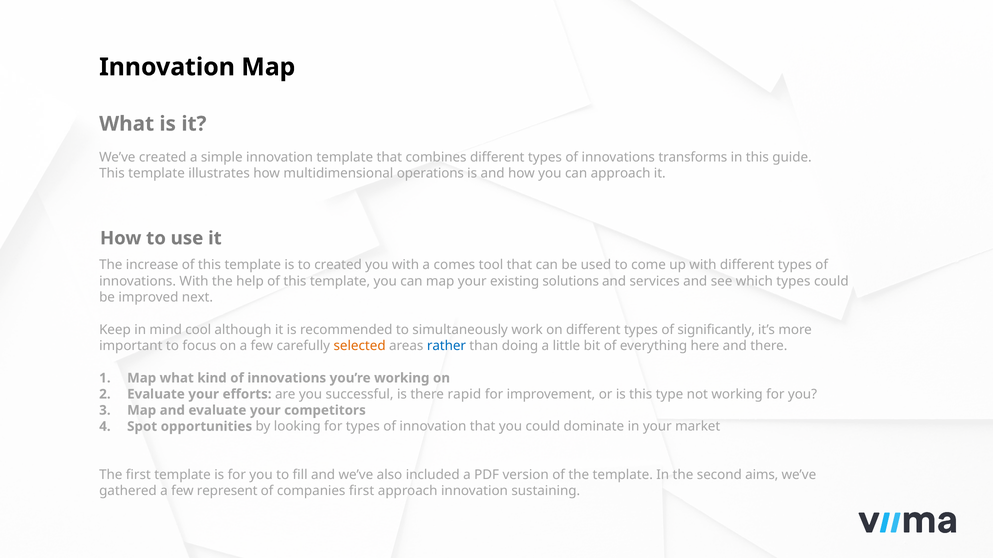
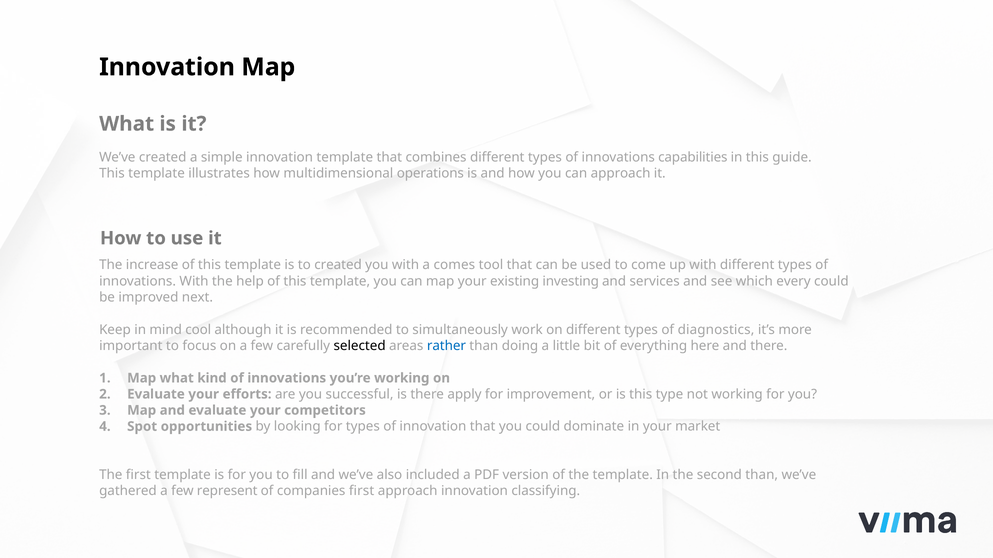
transforms: transforms -> capabilities (693, 157)
solutions: solutions -> investing (571, 281)
which types: types -> every (793, 281)
significantly: significantly -> diagnostics (716, 330)
selected colour: orange -> black (360, 346)
rapid: rapid -> apply (464, 395)
second aims: aims -> than (762, 475)
sustaining: sustaining -> classifying (546, 491)
